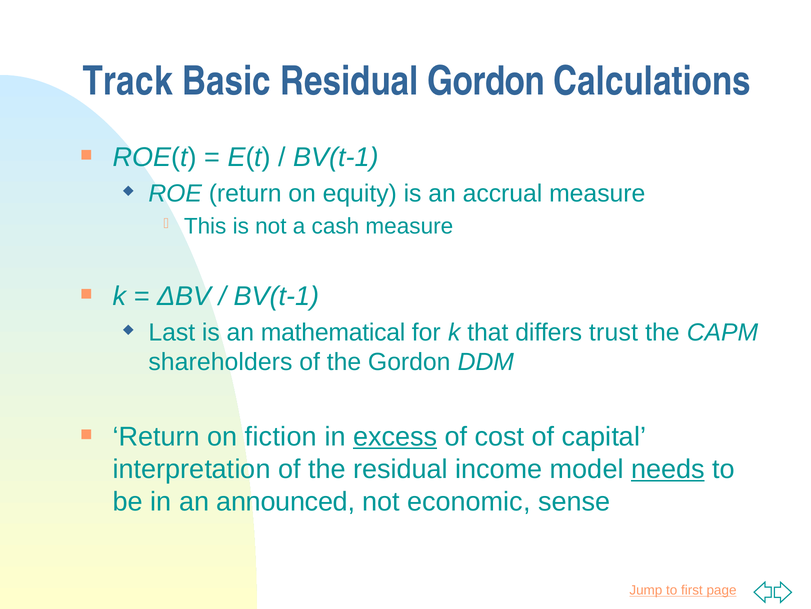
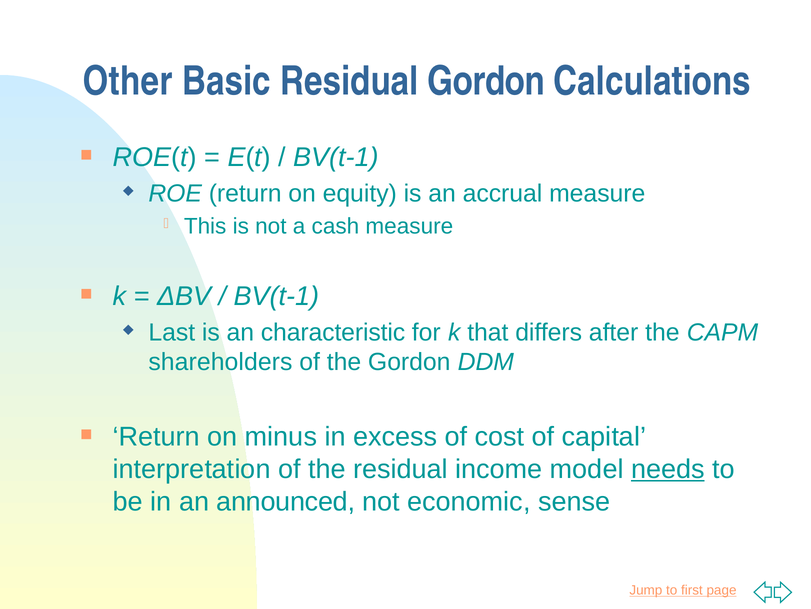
Track: Track -> Other (128, 81)
mathematical: mathematical -> characteristic (333, 332)
trust: trust -> after (614, 332)
fiction: fiction -> minus (281, 436)
excess underline: present -> none (395, 436)
